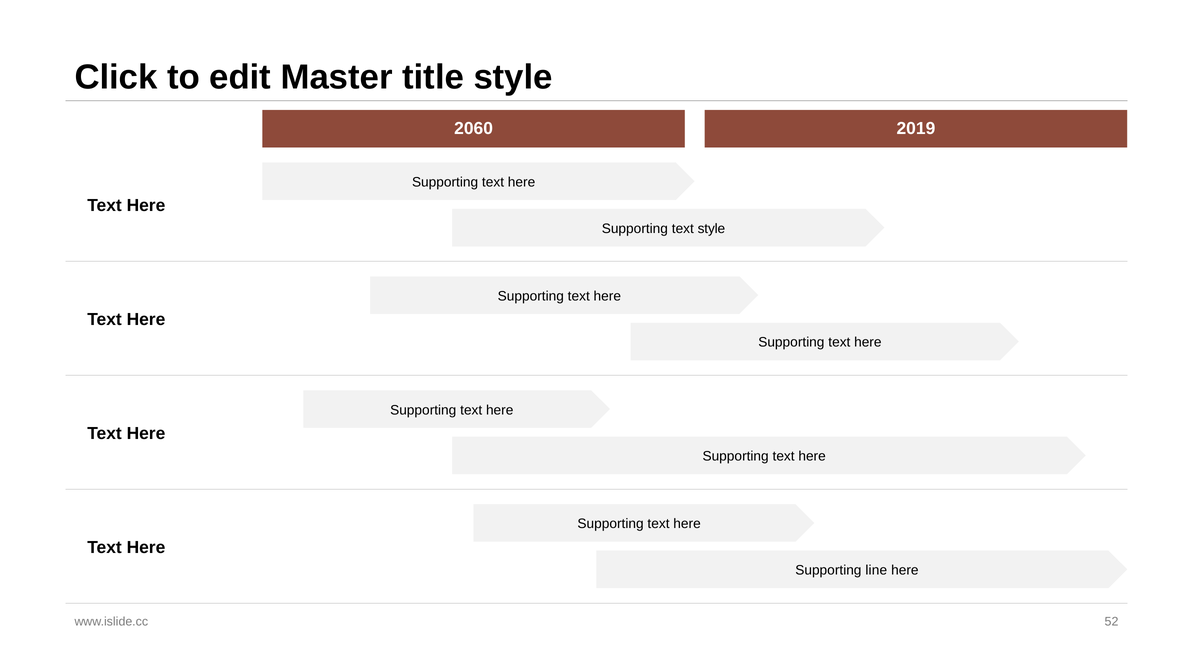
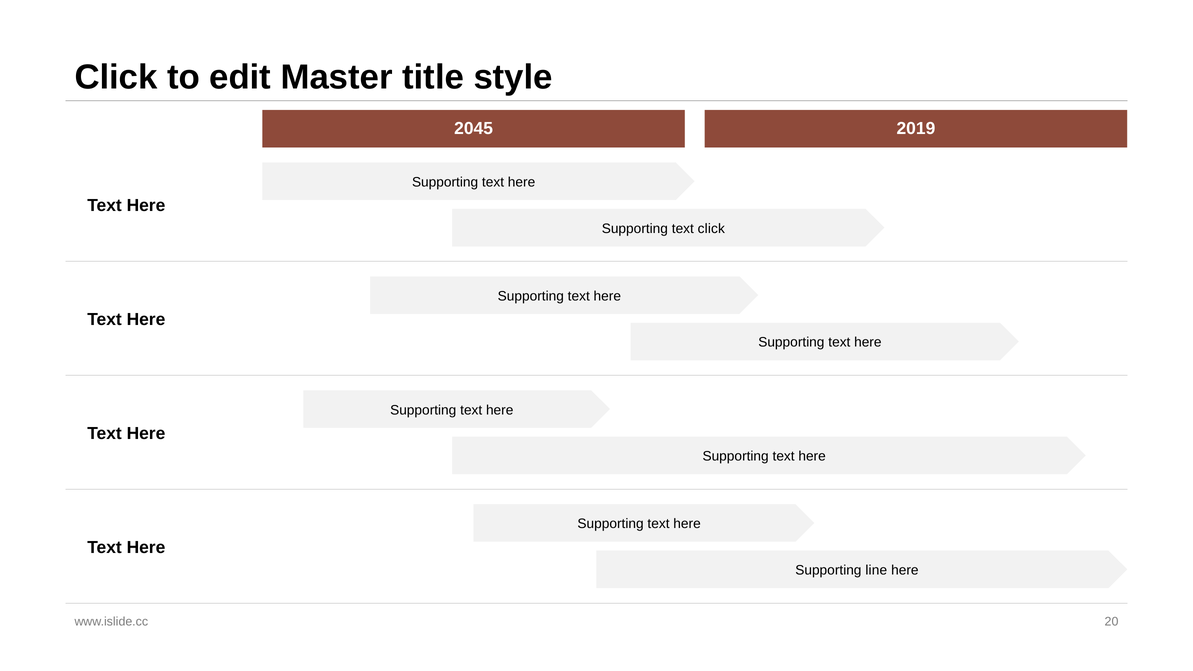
2060: 2060 -> 2045 (474, 129)
text style: style -> click (711, 229)
52: 52 -> 20 (1112, 622)
